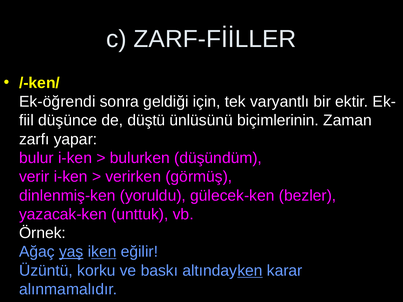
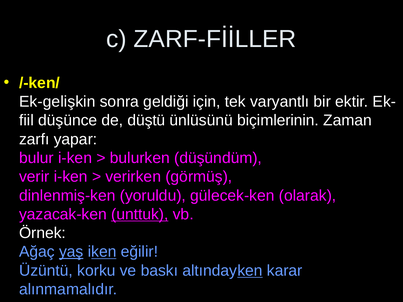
Ek-öğrendi: Ek-öğrendi -> Ek-gelişkin (57, 102)
bezler: bezler -> olarak (308, 196)
unttuk underline: none -> present (140, 214)
